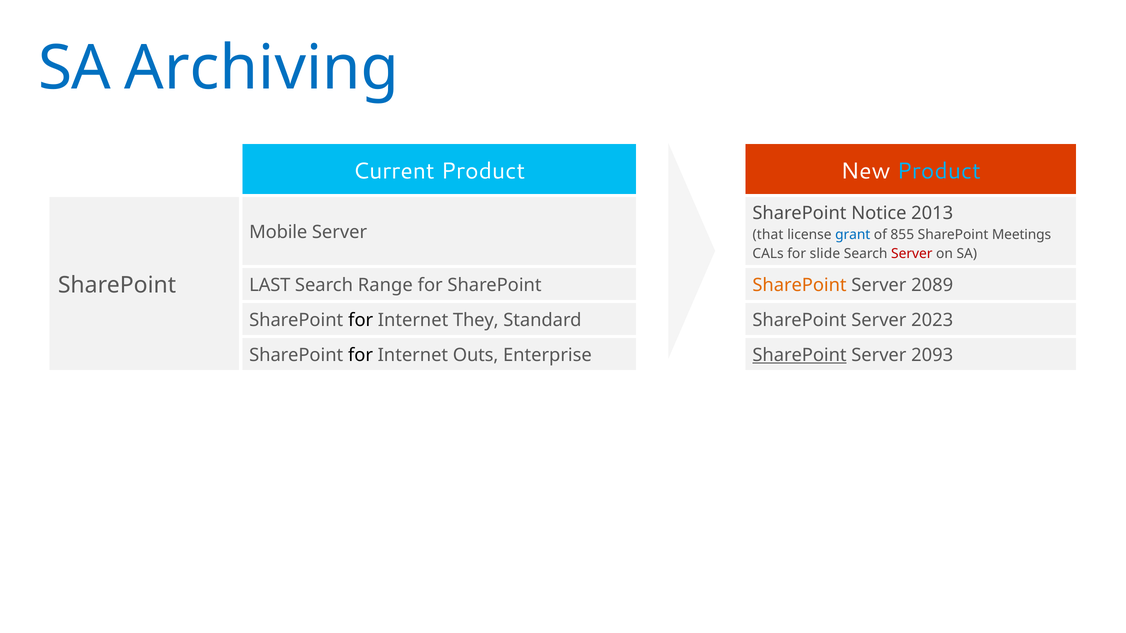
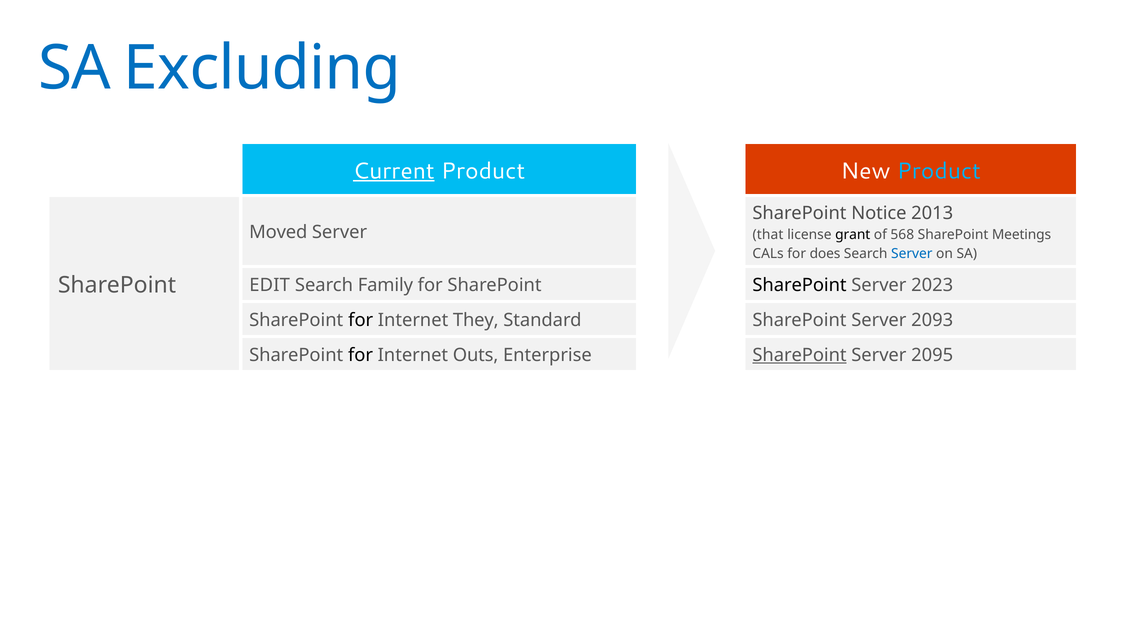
Archiving: Archiving -> Excluding (262, 68)
Current underline: none -> present (394, 171)
Mobile: Mobile -> Moved (278, 232)
grant colour: blue -> black (853, 235)
855: 855 -> 568 (902, 235)
slide: slide -> does (825, 254)
Server colour: red -> blue (912, 254)
LAST: LAST -> EDIT (270, 285)
Range: Range -> Family (385, 285)
SharePoint colour: orange -> black (800, 285)
2089: 2089 -> 2023 (932, 285)
2023: 2023 -> 2093 (932, 320)
2093: 2093 -> 2095 (932, 355)
